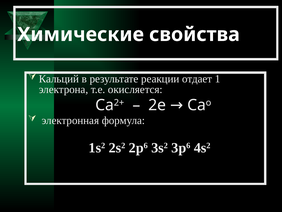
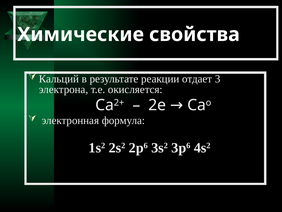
1: 1 -> 3 (218, 79)
